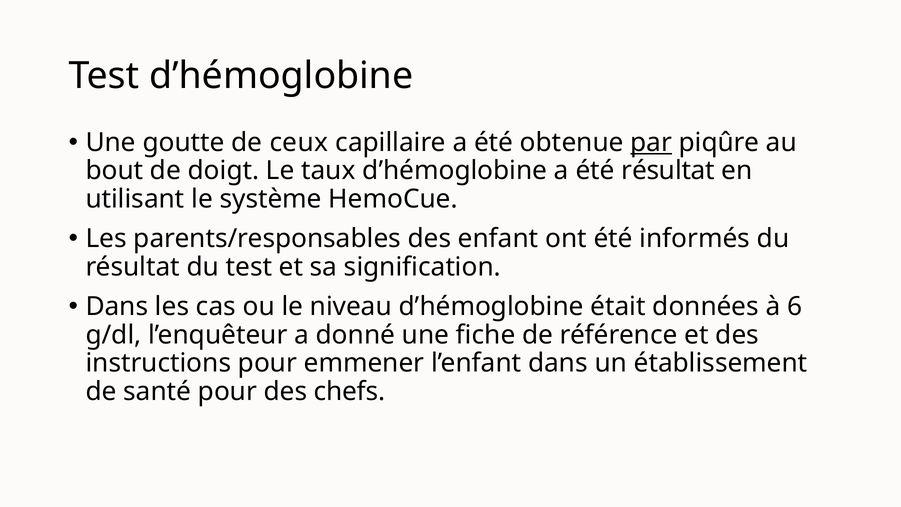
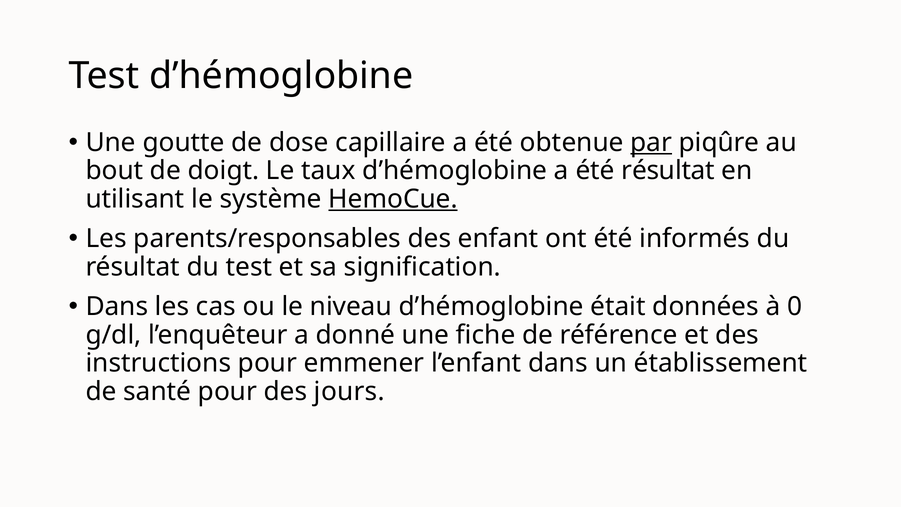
ceux: ceux -> dose (299, 142)
HemoCue underline: none -> present (393, 199)
6: 6 -> 0 (795, 306)
chefs: chefs -> jours (349, 391)
